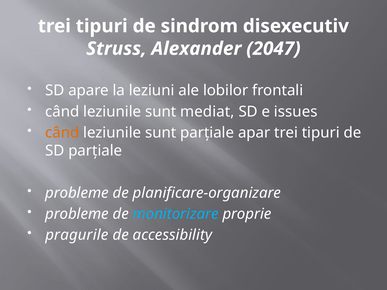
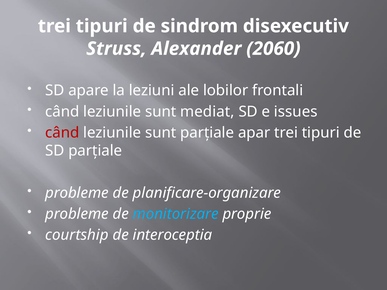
2047: 2047 -> 2060 (273, 49)
când colour: orange -> red (62, 133)
pragurile: pragurile -> courtship (77, 235)
accessibility: accessibility -> interoceptia (172, 235)
